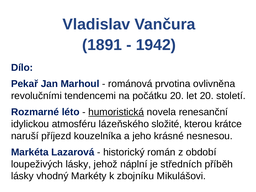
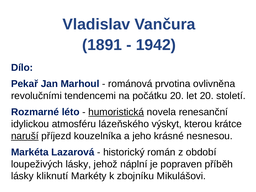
složité: složité -> výskyt (167, 124)
naruší underline: none -> present (25, 136)
středních: středních -> popraven (181, 164)
vhodný: vhodný -> kliknutí (52, 176)
